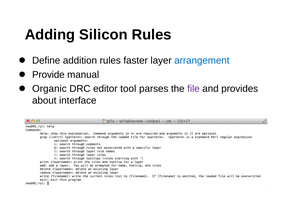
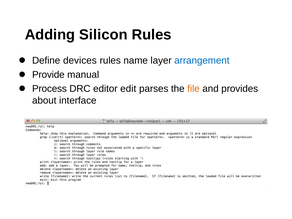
addition: addition -> devices (80, 61)
faster: faster -> name (136, 61)
Organic: Organic -> Process (49, 89)
tool: tool -> edit (128, 89)
file colour: purple -> orange (193, 89)
